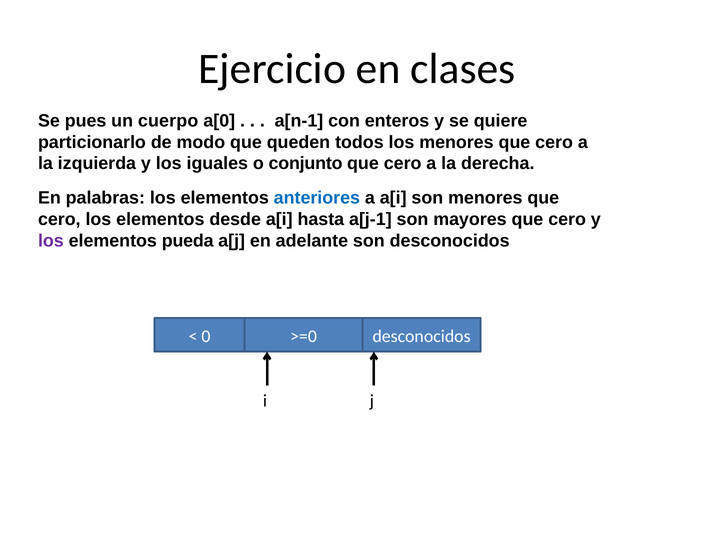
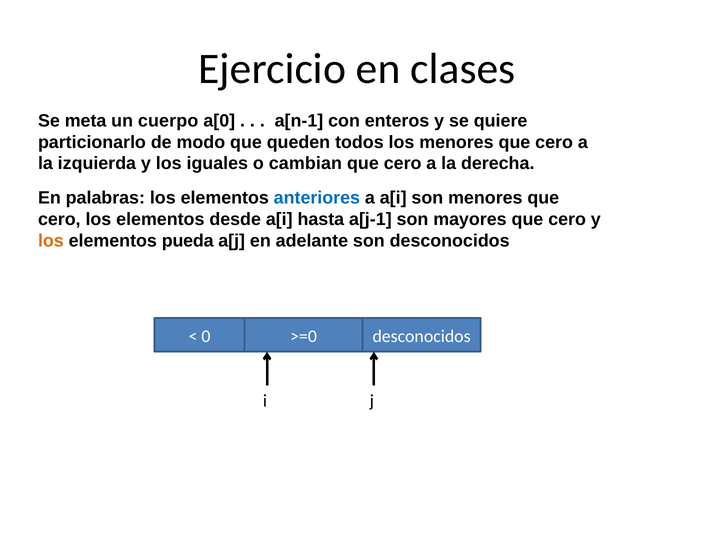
pues: pues -> meta (86, 121)
conjunto: conjunto -> cambian (305, 164)
los colour: purple -> orange (51, 241)
